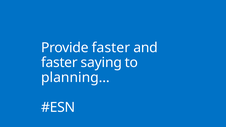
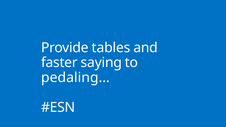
Provide faster: faster -> tables (111, 48)
planning…: planning… -> pedaling… (75, 78)
